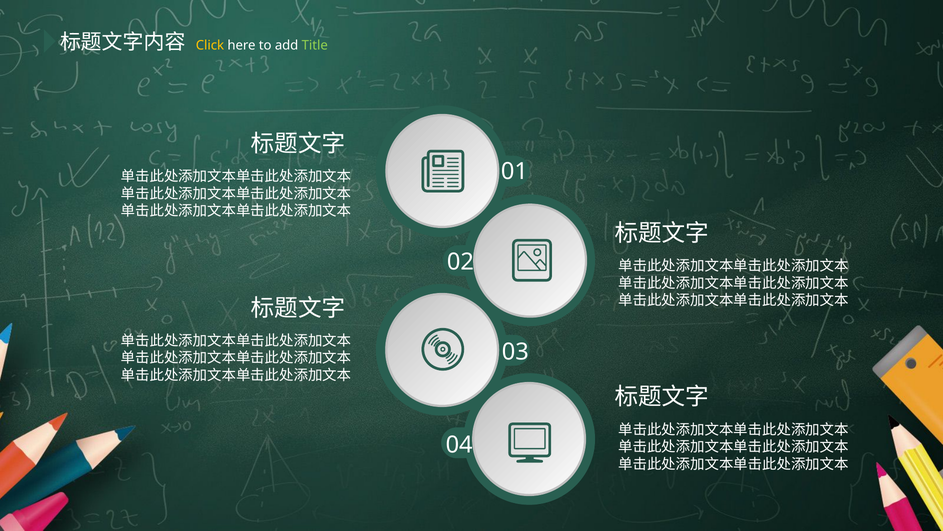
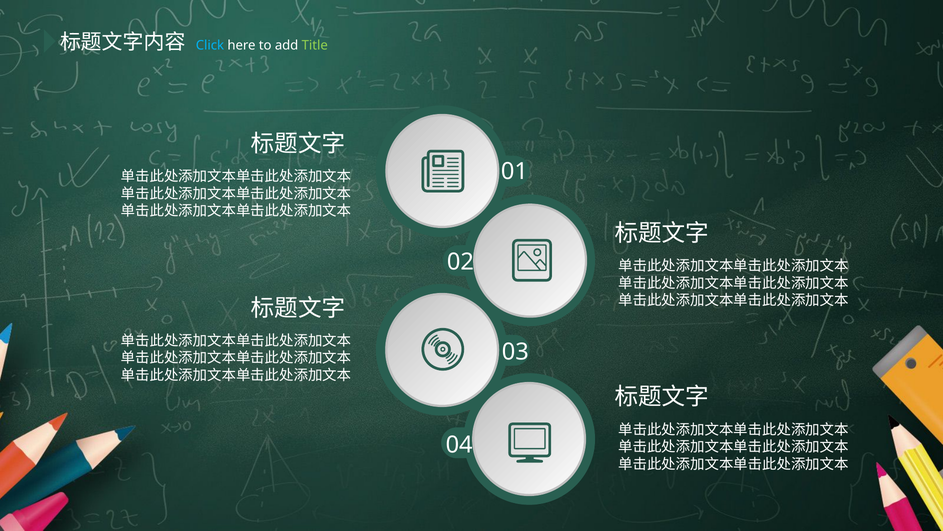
Click colour: yellow -> light blue (210, 45)
